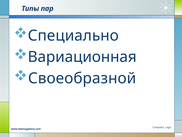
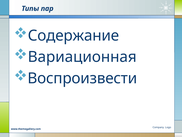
Специально: Специально -> Содержание (73, 36)
Своеобразной: Своеобразной -> Воспроизвести (82, 78)
